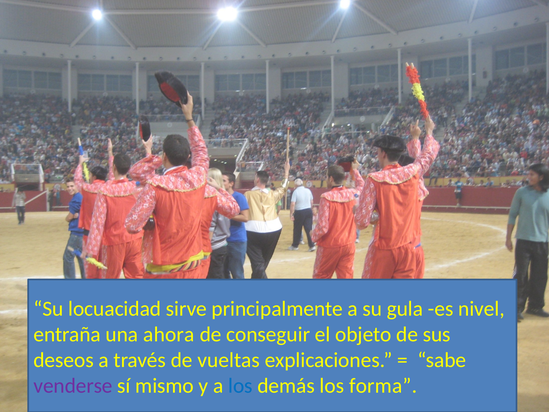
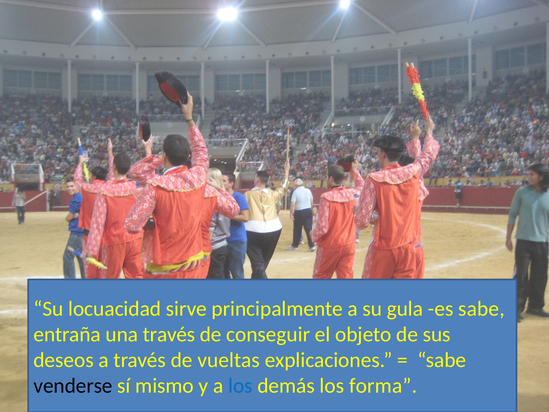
es nivel: nivel -> sabe (481, 309)
una ahora: ahora -> través (169, 334)
venderse colour: purple -> black (73, 385)
